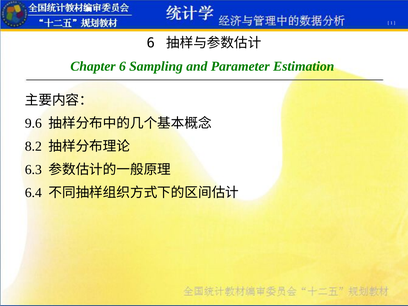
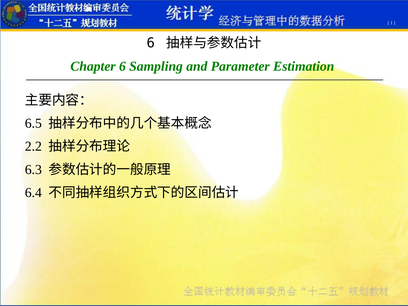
9.6: 9.6 -> 6.5 (33, 123)
8.2: 8.2 -> 2.2 (33, 146)
